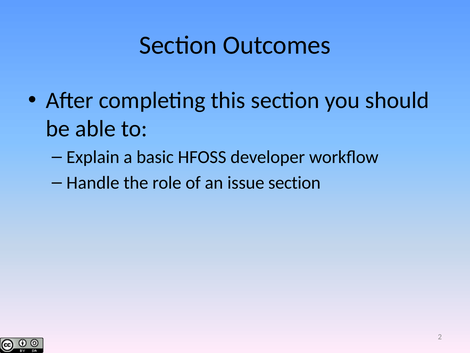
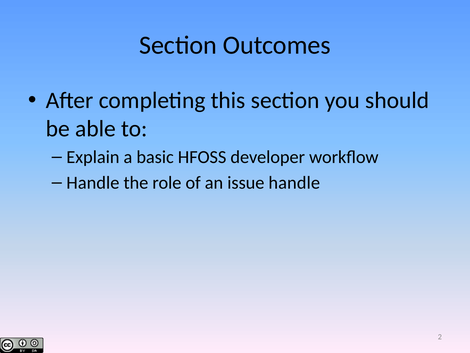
issue section: section -> handle (294, 183)
